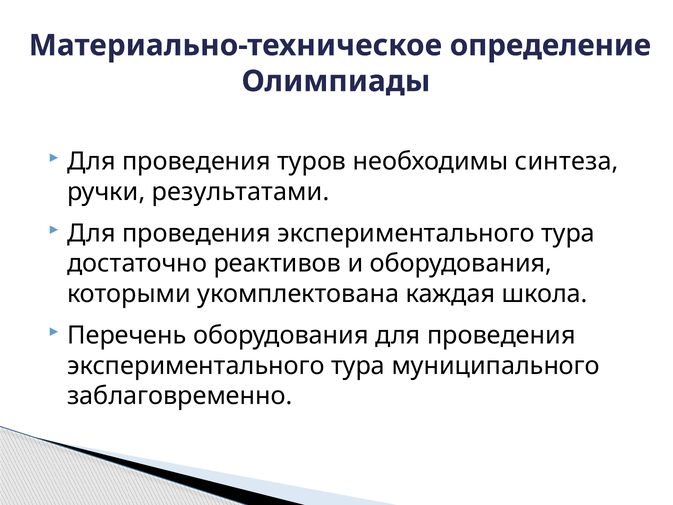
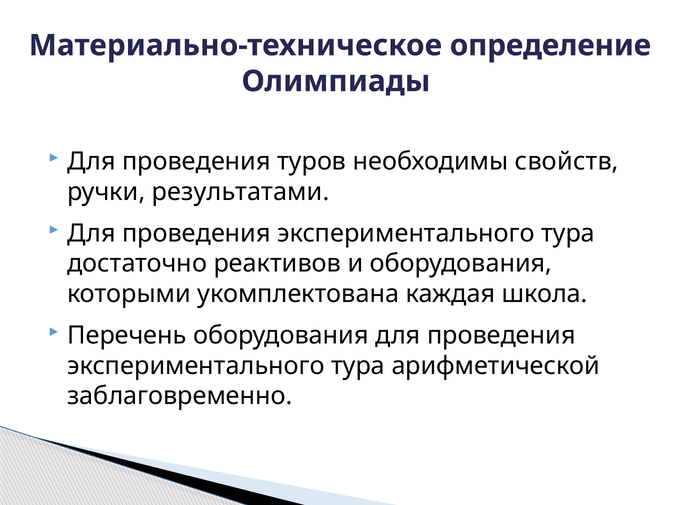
синтеза: синтеза -> свойств (567, 161)
муниципального: муниципального -> арифметической (496, 366)
